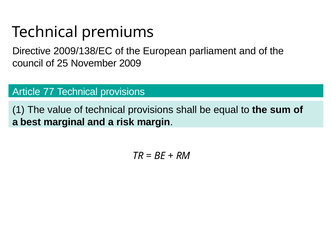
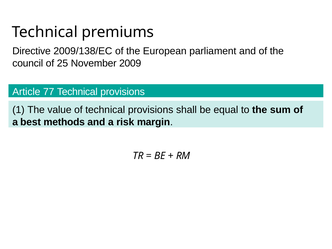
marginal: marginal -> methods (64, 122)
